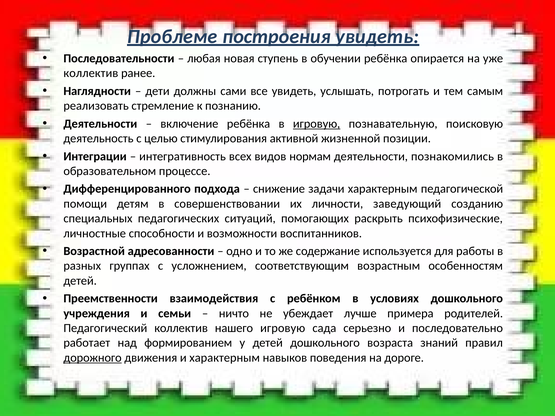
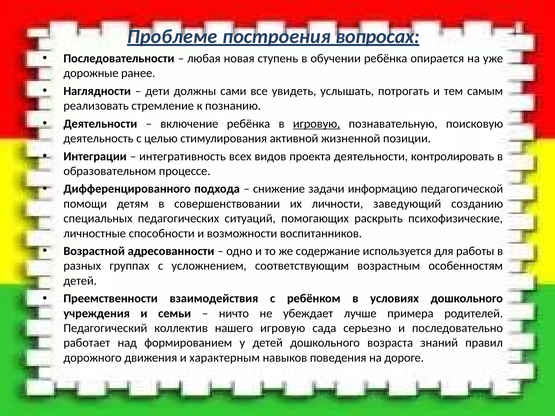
построения увидеть: увидеть -> вопросах (377, 36)
коллектив: коллектив -> дорожные (91, 73)
нормам: нормам -> проекта (310, 156)
познакомились: познакомились -> контролировать (453, 156)
задачи характерным: характерным -> информацию (383, 189)
дорожного underline: present -> none (93, 358)
